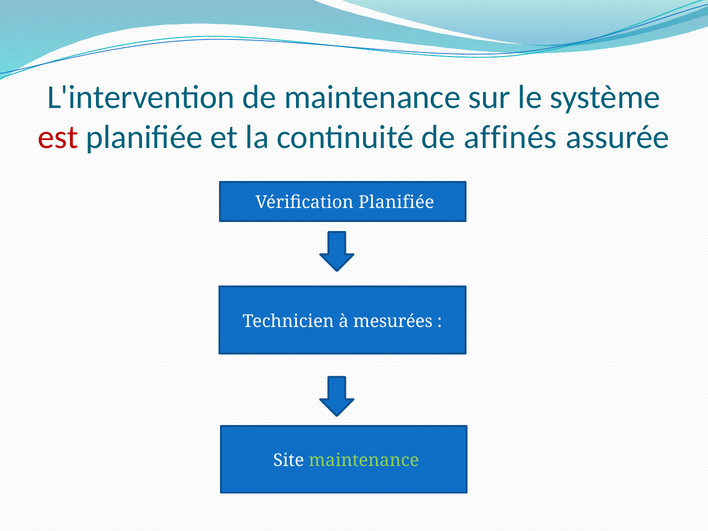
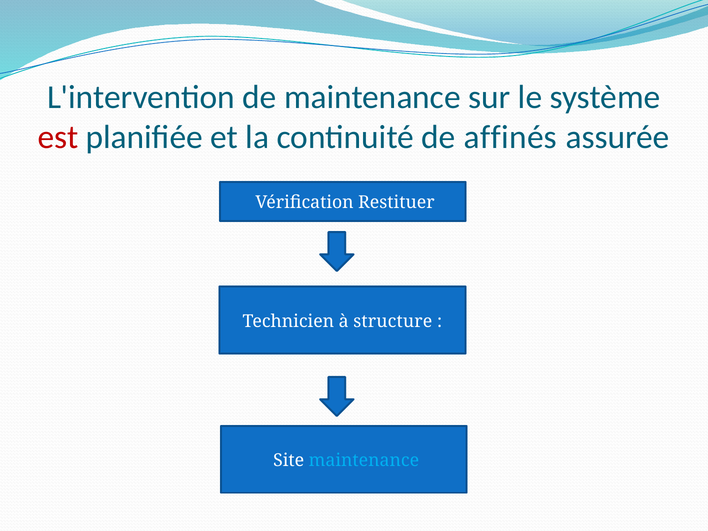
Vérification Planifiée: Planifiée -> Restituer (396, 203)
mesurées: mesurées -> structure (393, 321)
maintenance colour: light green -> light blue (364, 461)
